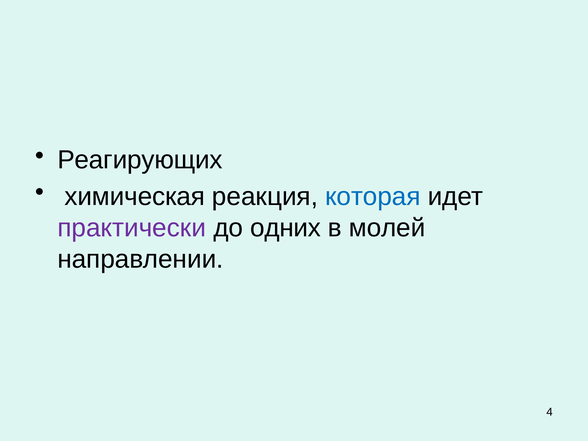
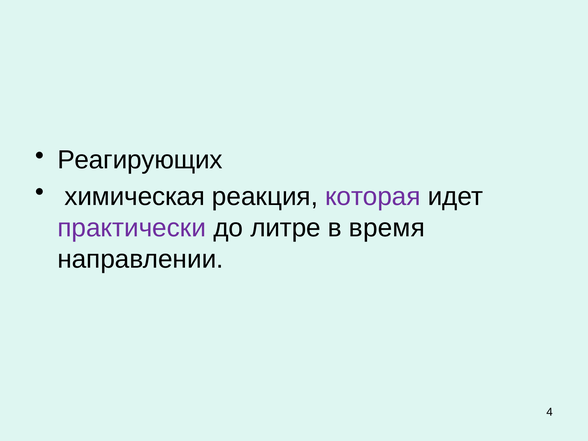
которая colour: blue -> purple (373, 197)
одних: одних -> литре (286, 228)
молей: молей -> время (387, 228)
